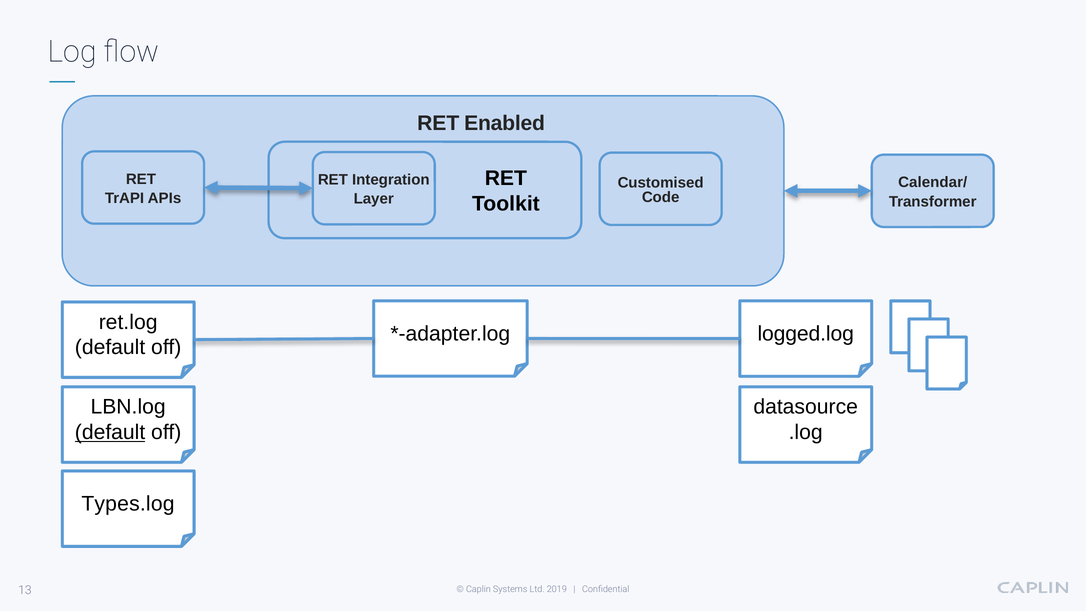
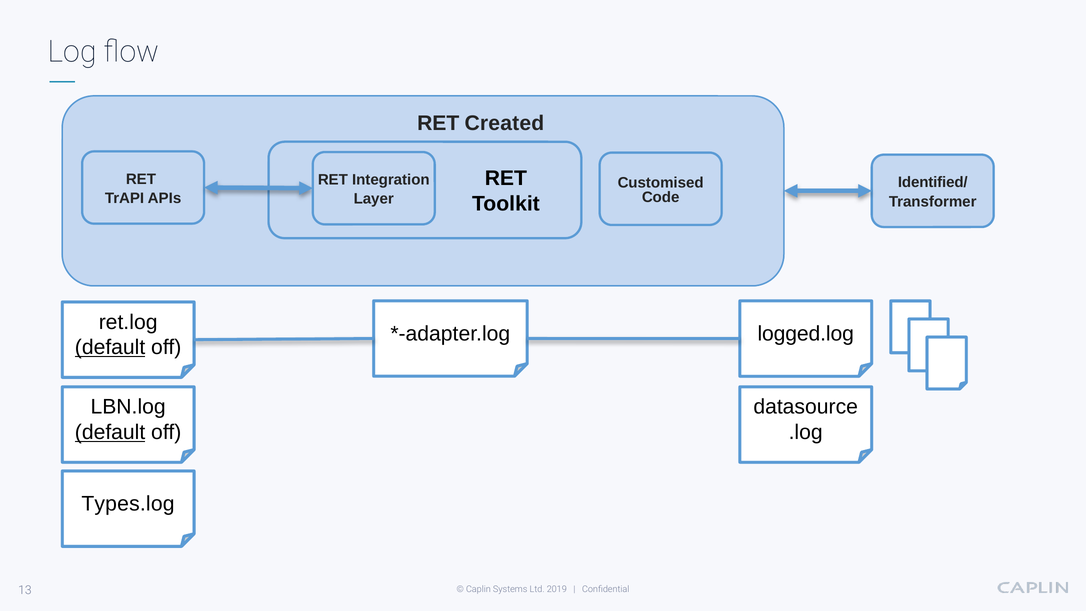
Enabled: Enabled -> Created (504, 123)
Calendar/: Calendar/ -> Identified/ (933, 182)
default underline: none -> present (110, 347)
